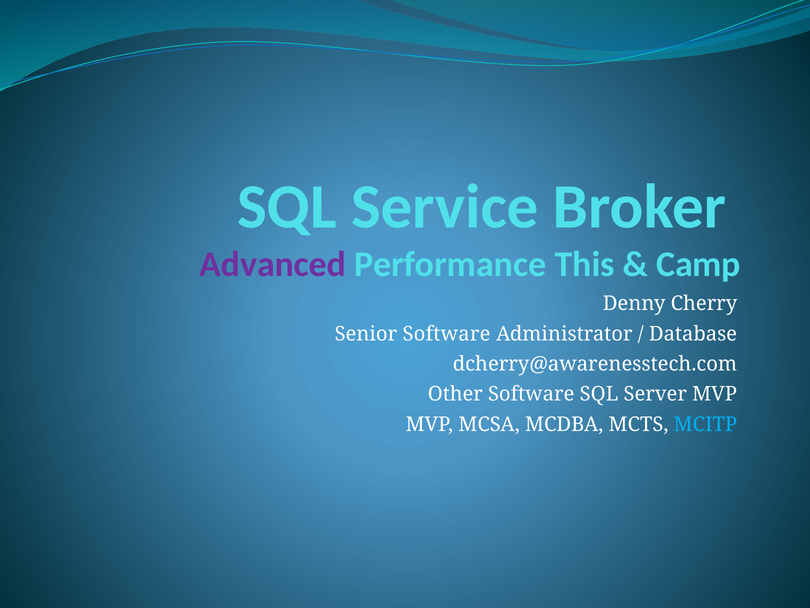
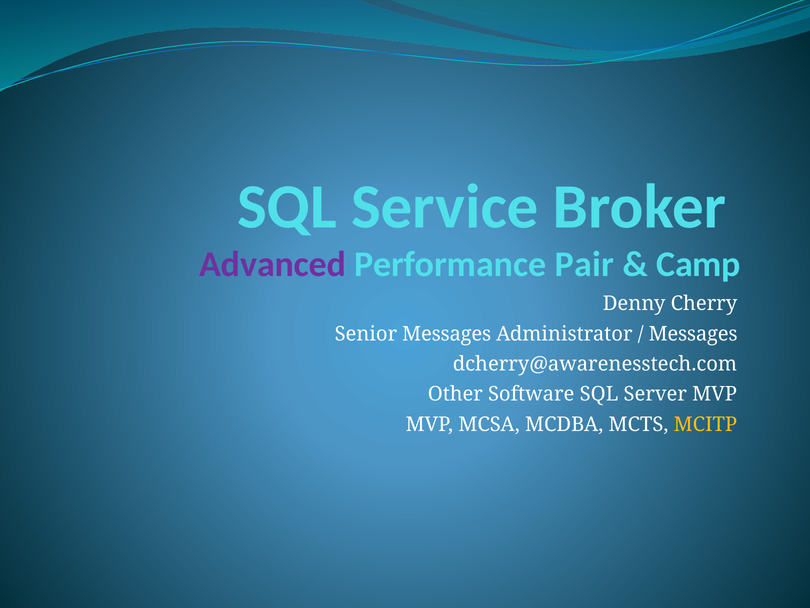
This: This -> Pair (584, 264)
Senior Software: Software -> Messages (447, 334)
Database: Database -> Messages (693, 334)
MCITP colour: light blue -> yellow (705, 424)
